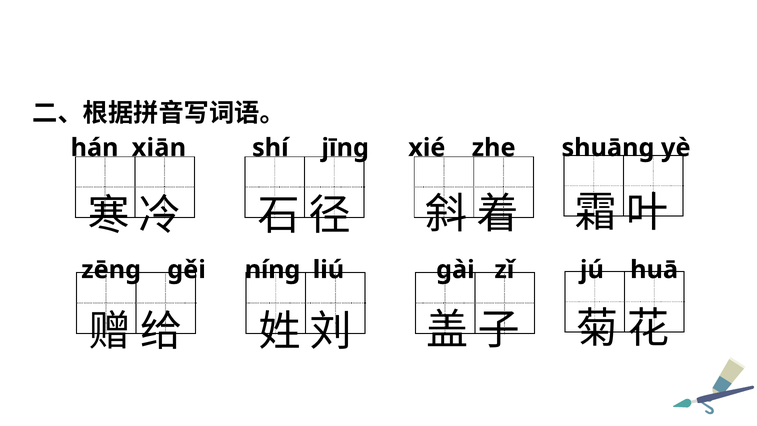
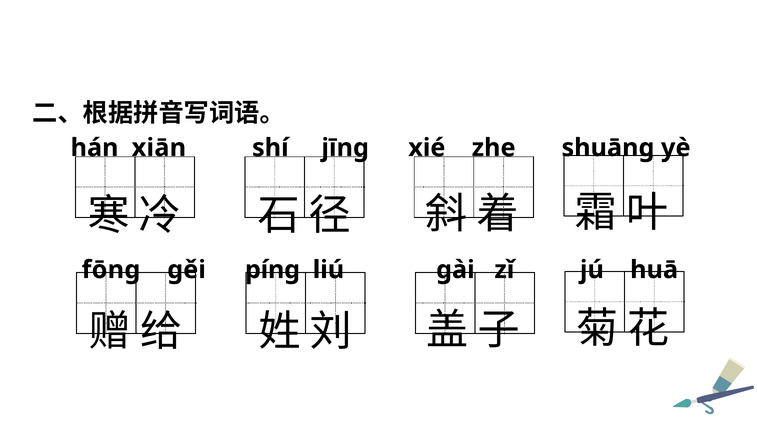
zēng: zēng -> fōng (111, 270)
níng: níng -> píng (273, 270)
